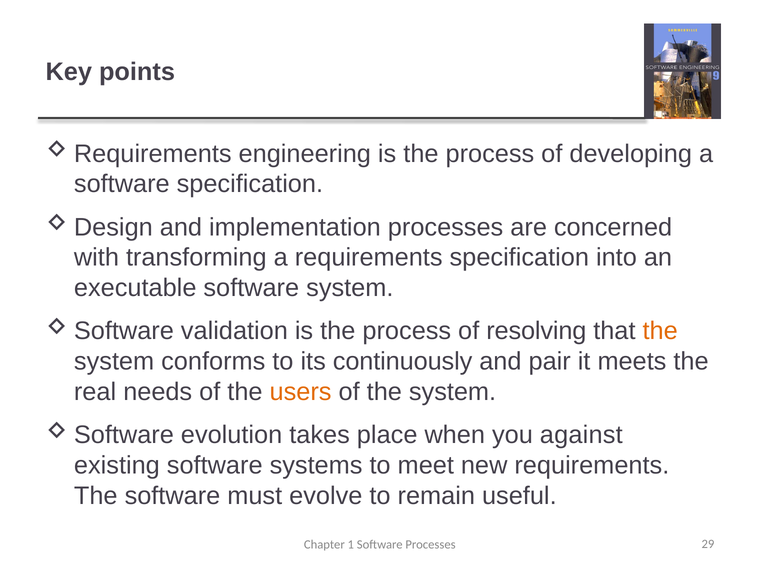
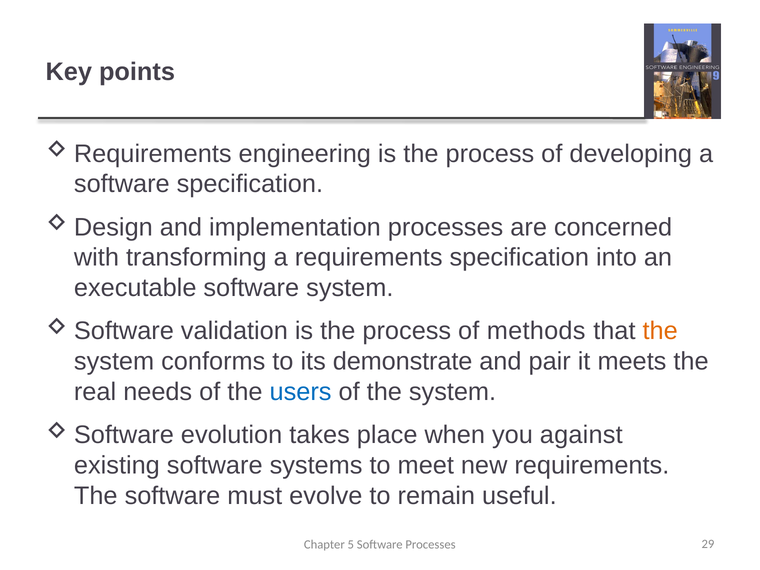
resolving: resolving -> methods (536, 331)
continuously: continuously -> demonstrate (403, 361)
users colour: orange -> blue (301, 392)
1: 1 -> 5 (351, 544)
